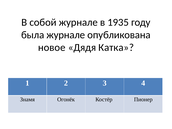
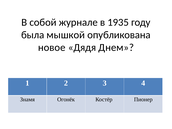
была журнале: журнале -> мышкой (66, 35)
Катка: Катка -> Днем (116, 48)
